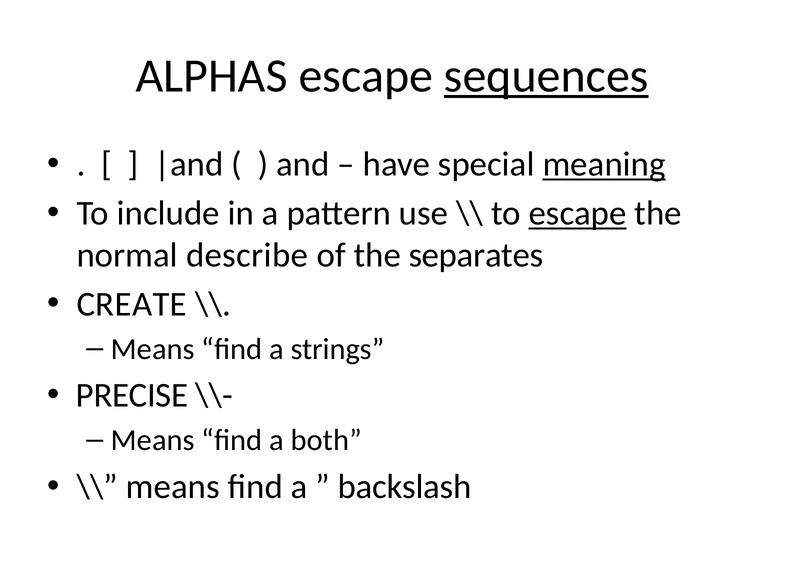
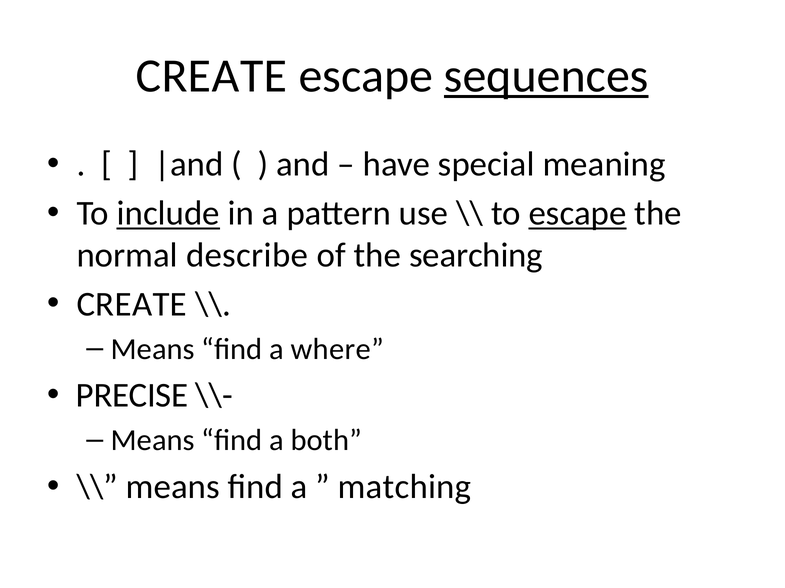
ALPHAS: ALPHAS -> CREATE (211, 76)
meaning underline: present -> none (604, 165)
include underline: none -> present (168, 214)
separates: separates -> searching (476, 256)
strings: strings -> where (337, 349)
backslash: backslash -> matching (405, 488)
